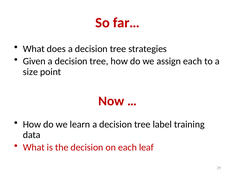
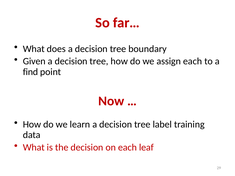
strategies: strategies -> boundary (148, 49)
size: size -> find (30, 72)
